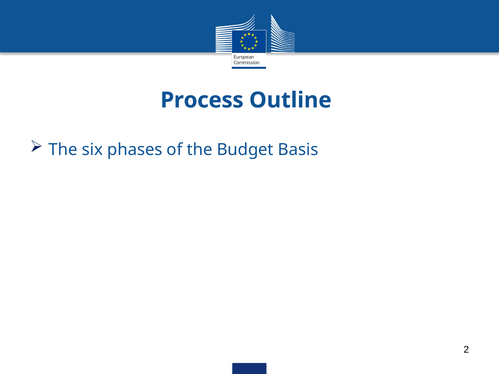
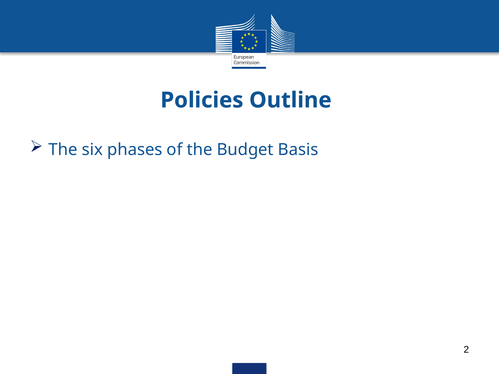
Process: Process -> Policies (202, 100)
